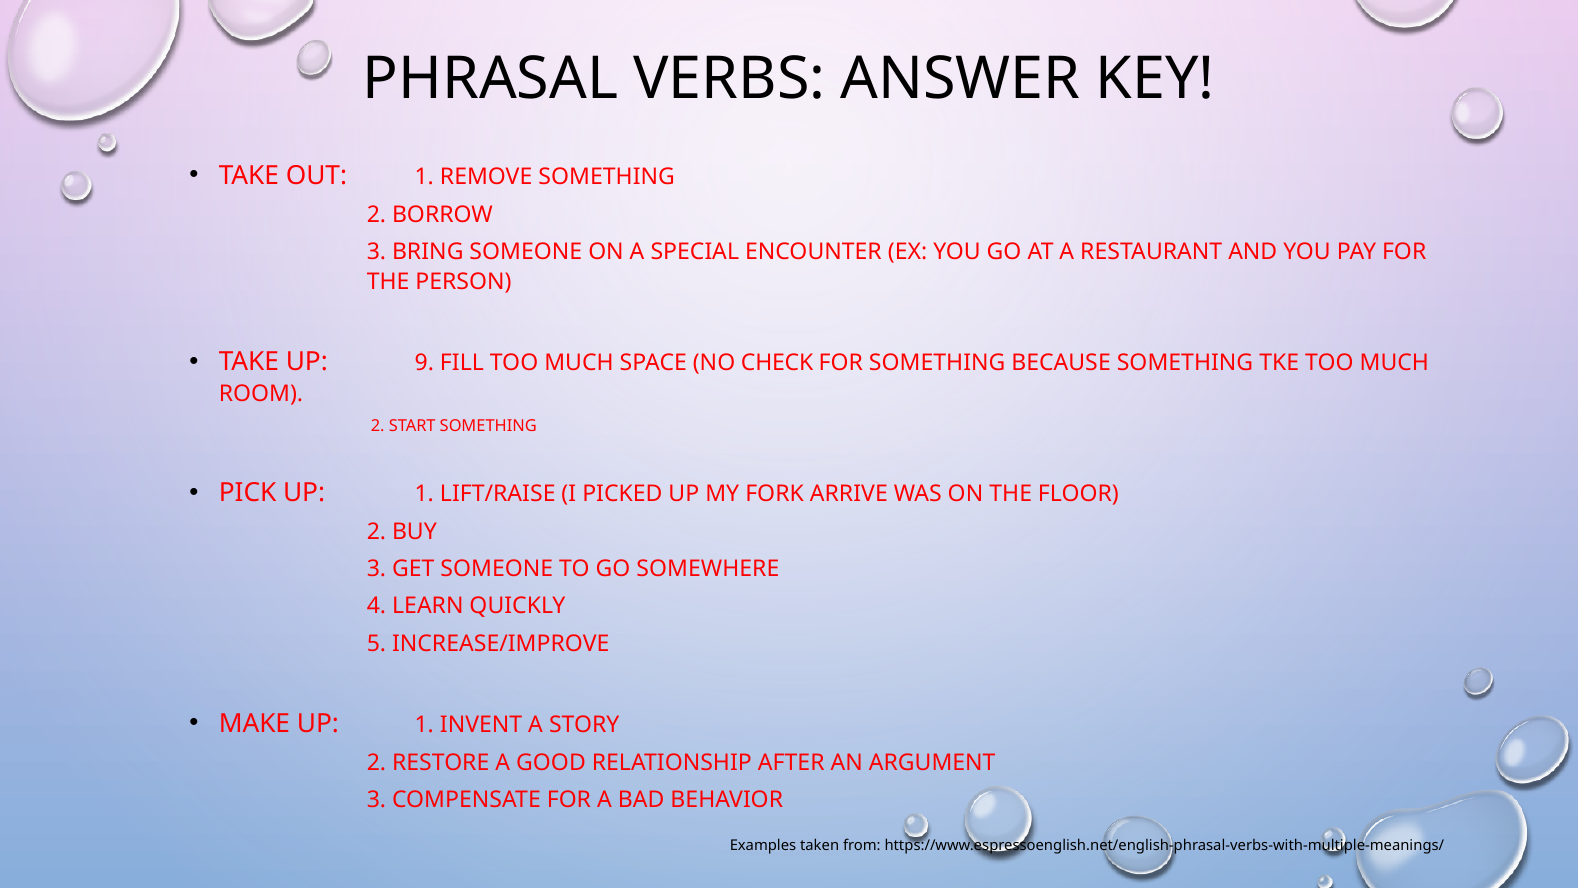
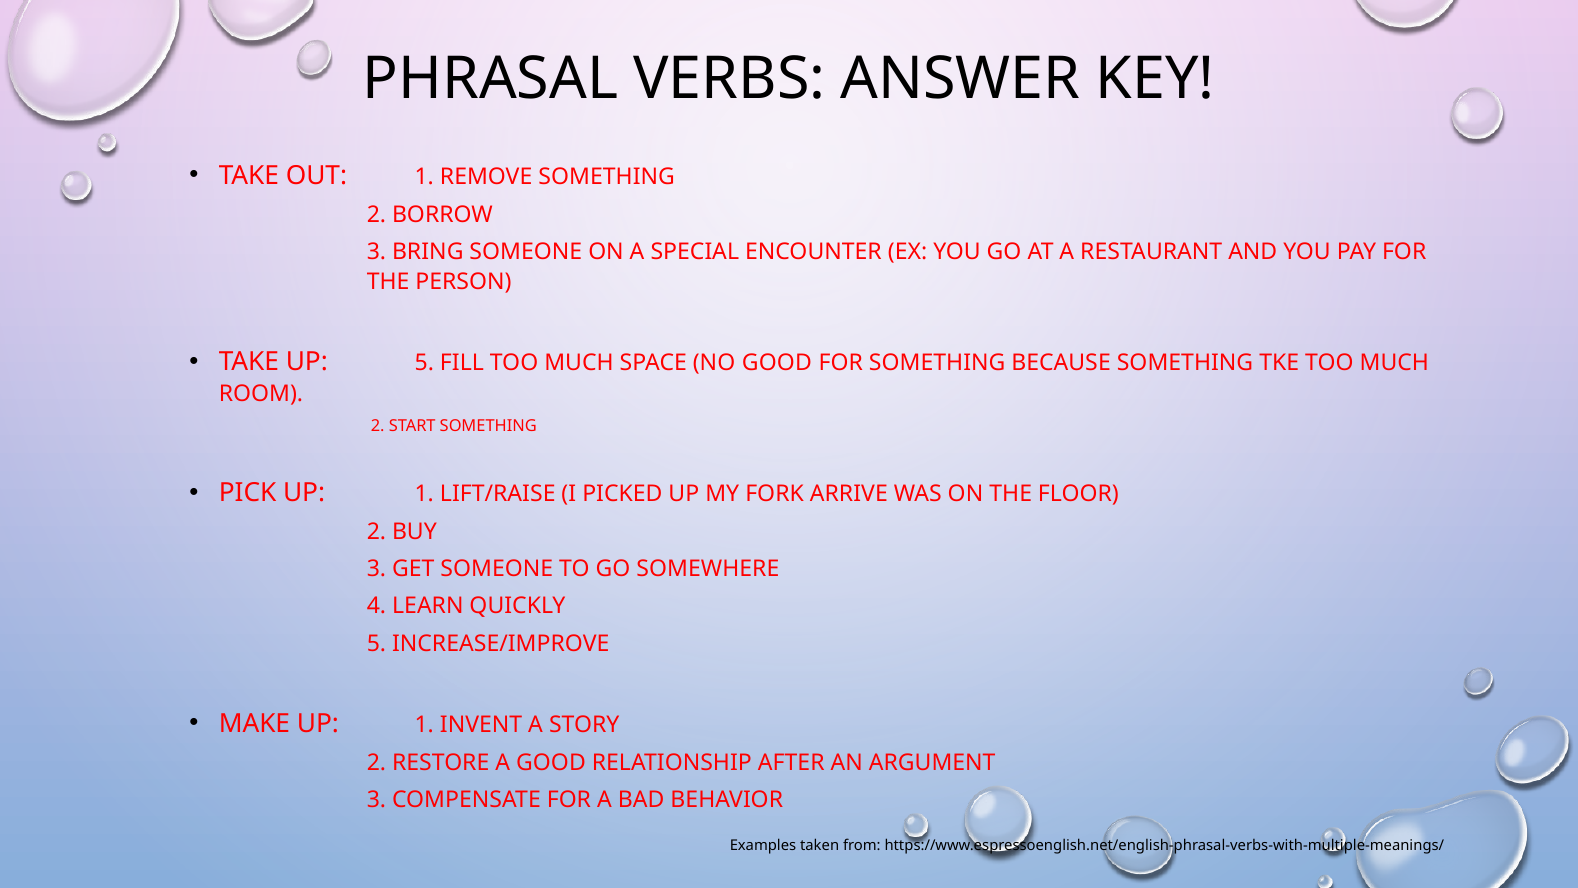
UP 9: 9 -> 5 (424, 363)
NO CHECK: CHECK -> GOOD (777, 363)
